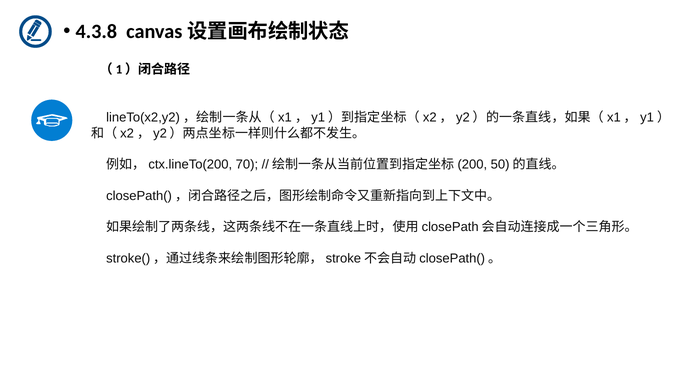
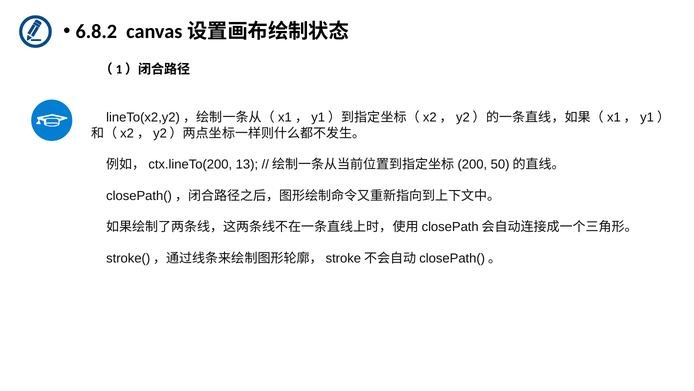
4.3.8: 4.3.8 -> 6.8.2 (96, 31)
70: 70 -> 13 (247, 164)
